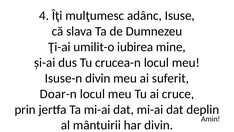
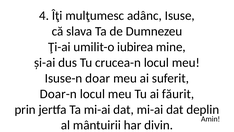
Isuse-n divin: divin -> doar (98, 78)
cruce: cruce -> făurit (178, 94)
